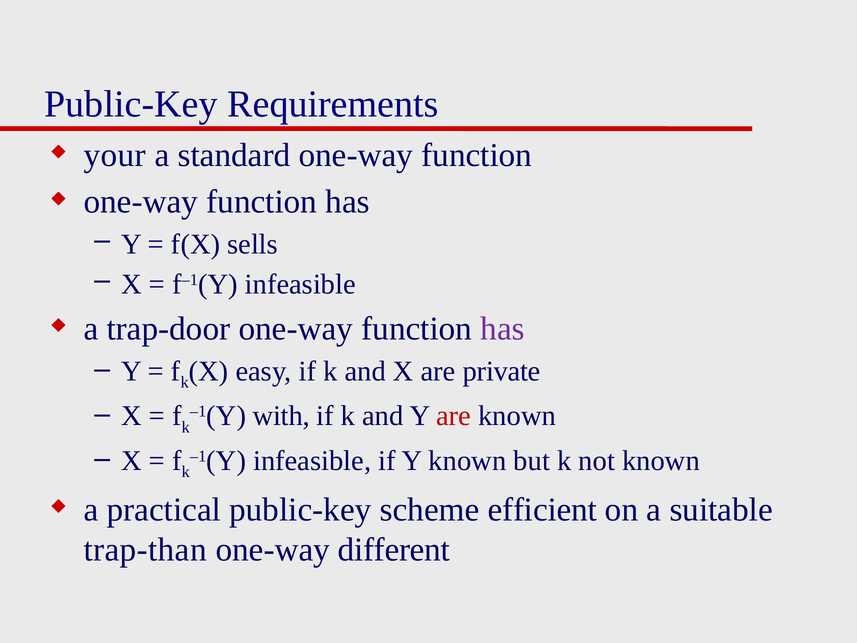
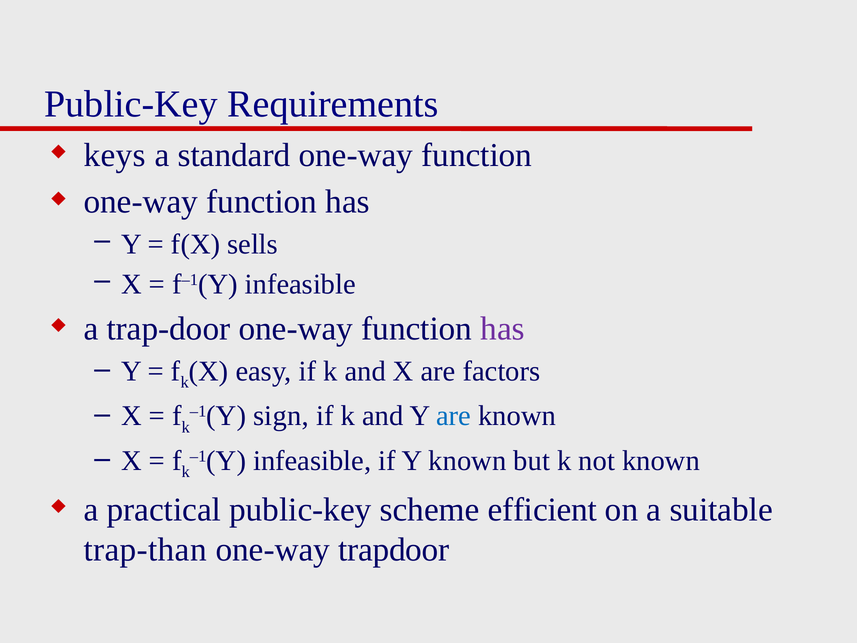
your: your -> keys (115, 155)
private: private -> factors (502, 371)
with: with -> sign (281, 416)
are colour: red -> blue (454, 416)
different: different -> trapdoor (394, 549)
